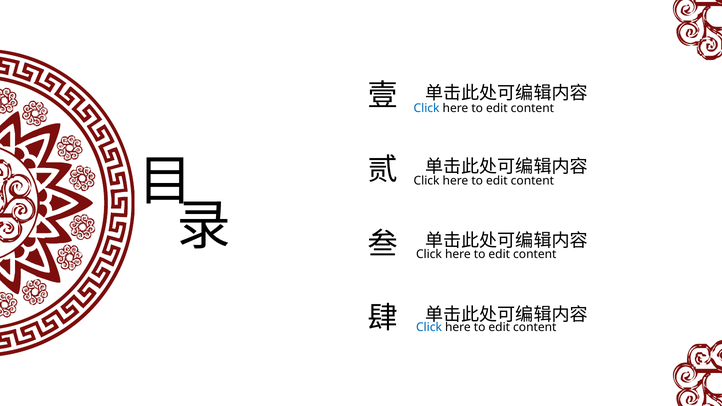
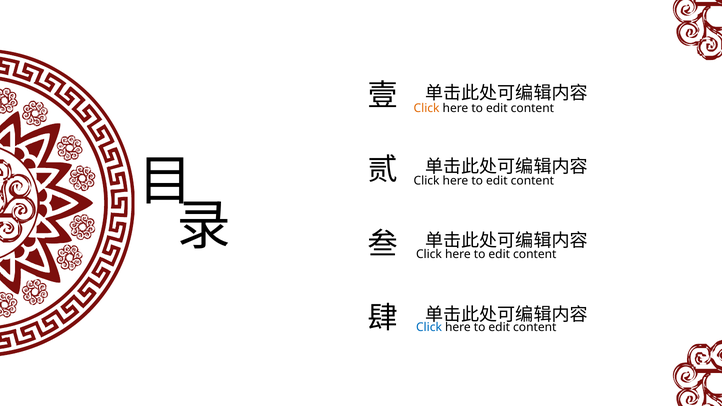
Click colour: blue -> orange (427, 108)
